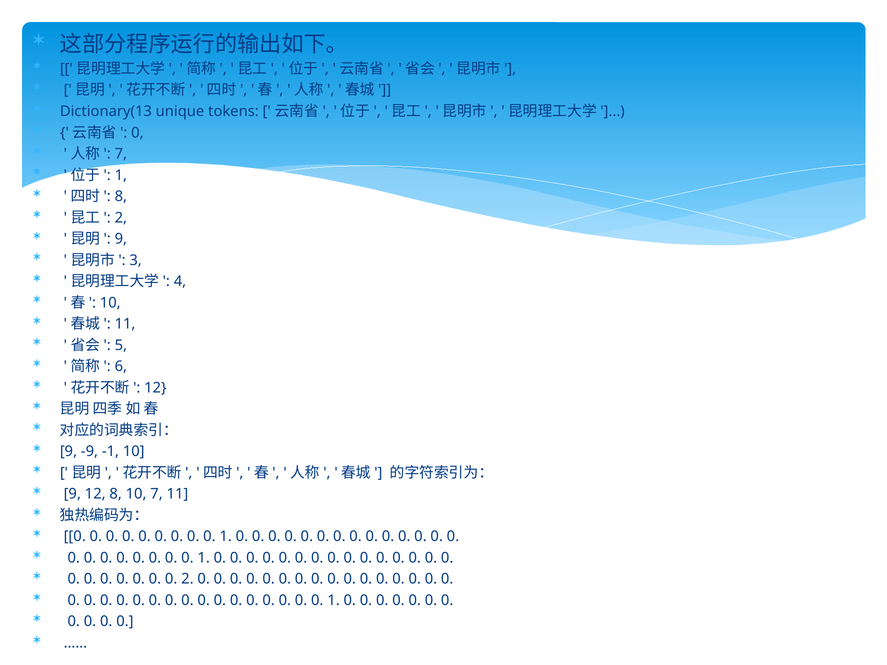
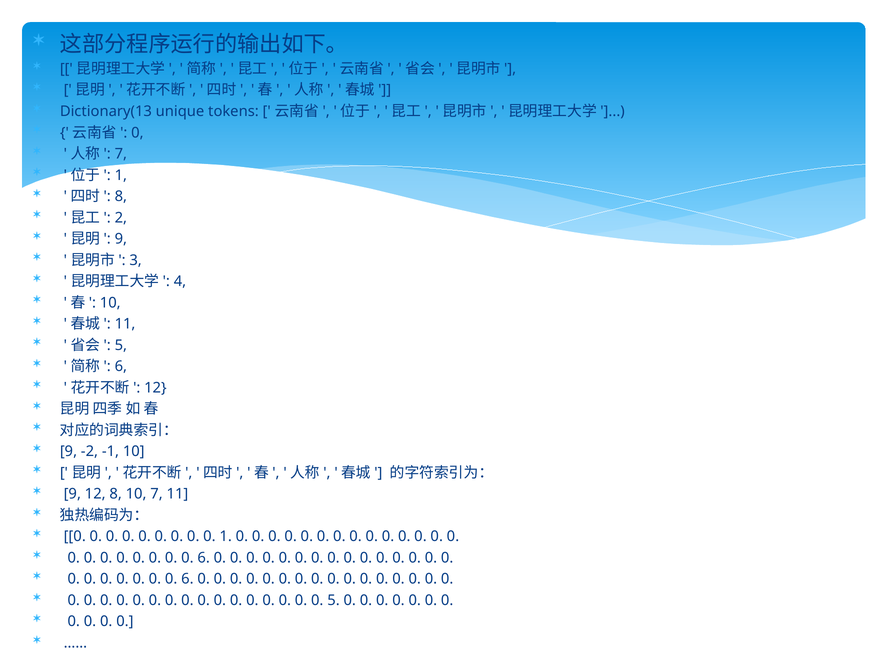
-9: -9 -> -2 (89, 452)
1: 1 -> 6 (204, 558)
2: 2 -> 6 (187, 579)
1: 1 -> 5 (334, 601)
